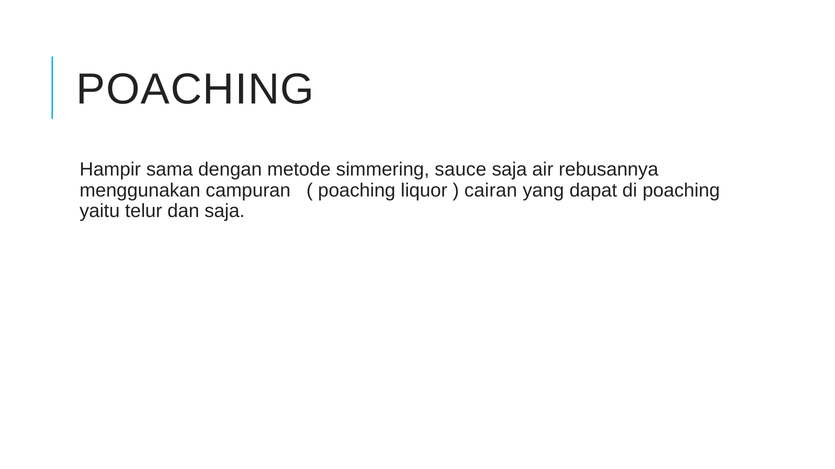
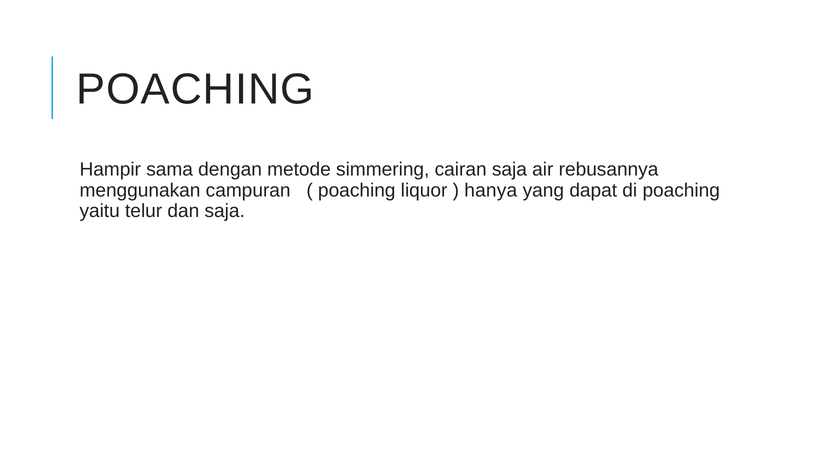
sauce: sauce -> cairan (461, 170)
cairan: cairan -> hanya (491, 191)
